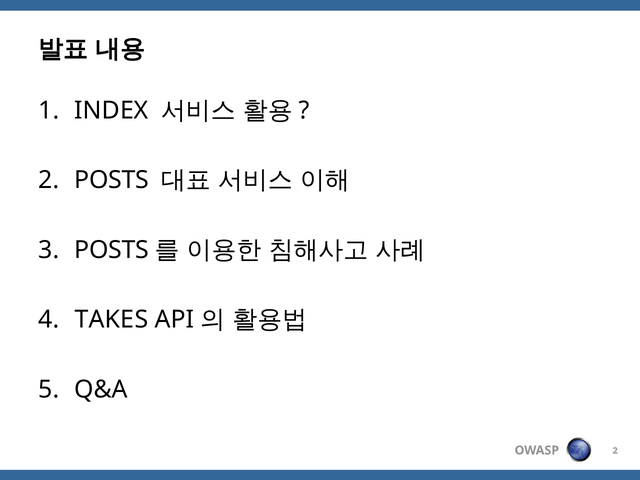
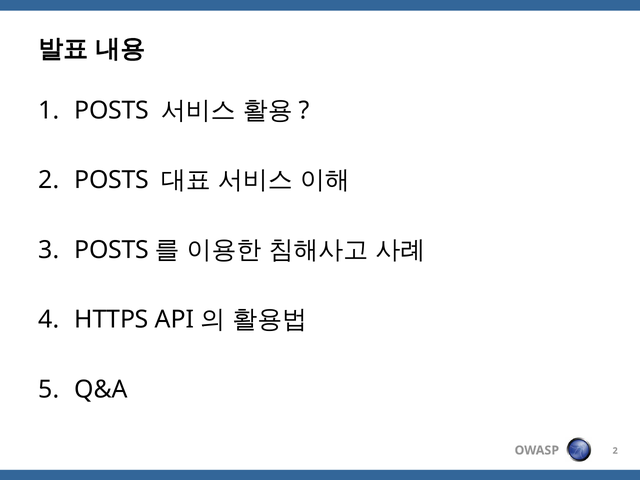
INDEX: INDEX -> POSTS (112, 111)
TAKES: TAKES -> HTTPS (112, 320)
